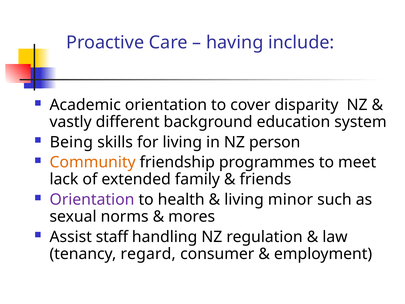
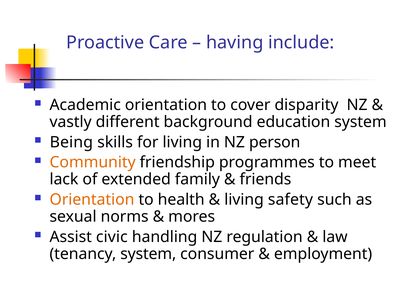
Orientation colour: purple -> orange (92, 199)
minor: minor -> safety (290, 199)
staff: staff -> civic (112, 237)
tenancy regard: regard -> system (148, 254)
